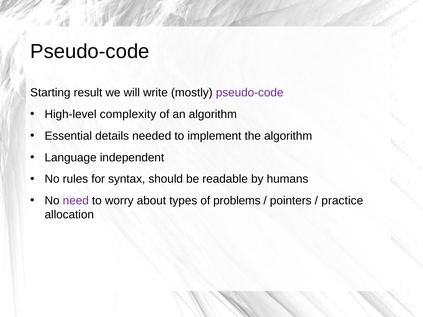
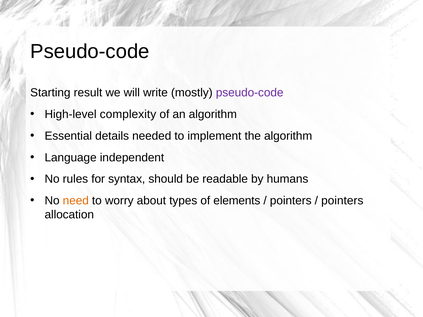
need colour: purple -> orange (76, 201)
problems: problems -> elements (237, 201)
practice: practice -> pointers (342, 201)
